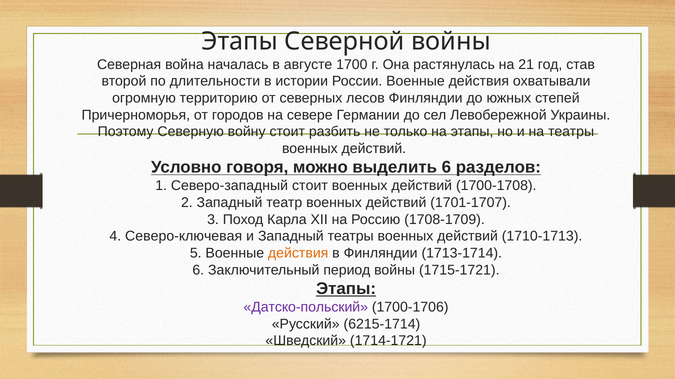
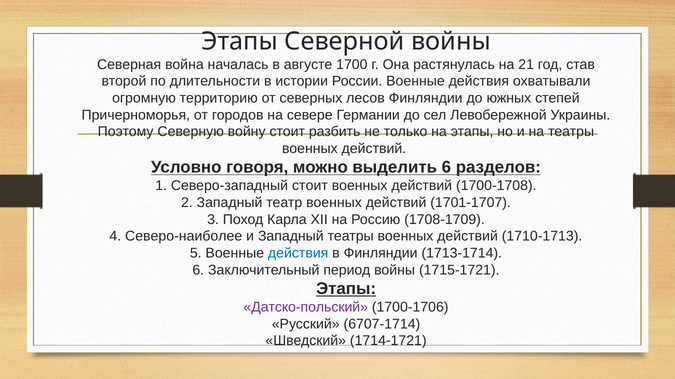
Северо-ключевая: Северо-ключевая -> Северо-наиболее (184, 237)
действия colour: orange -> blue (298, 254)
6215-1714: 6215-1714 -> 6707-1714 (382, 324)
